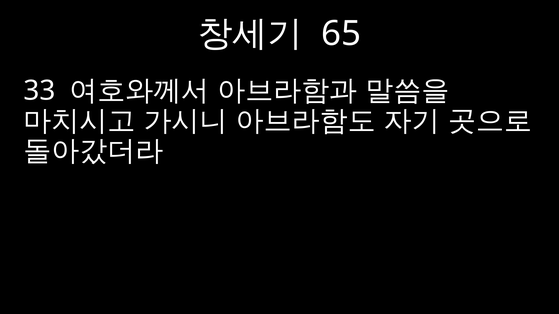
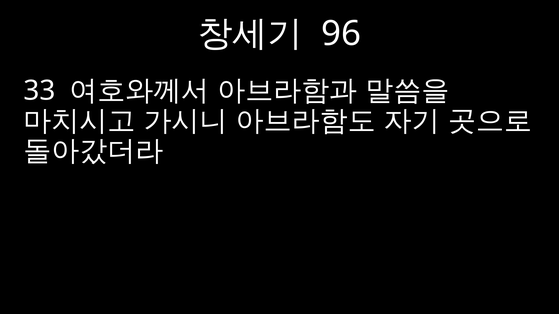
65: 65 -> 96 (341, 34)
